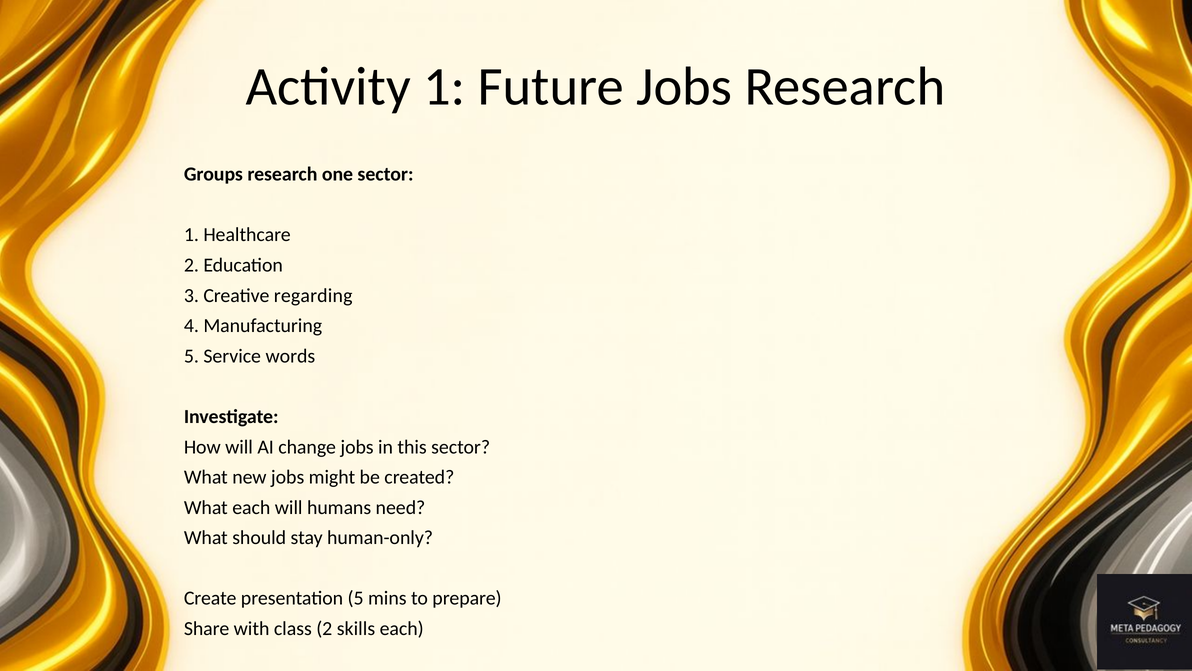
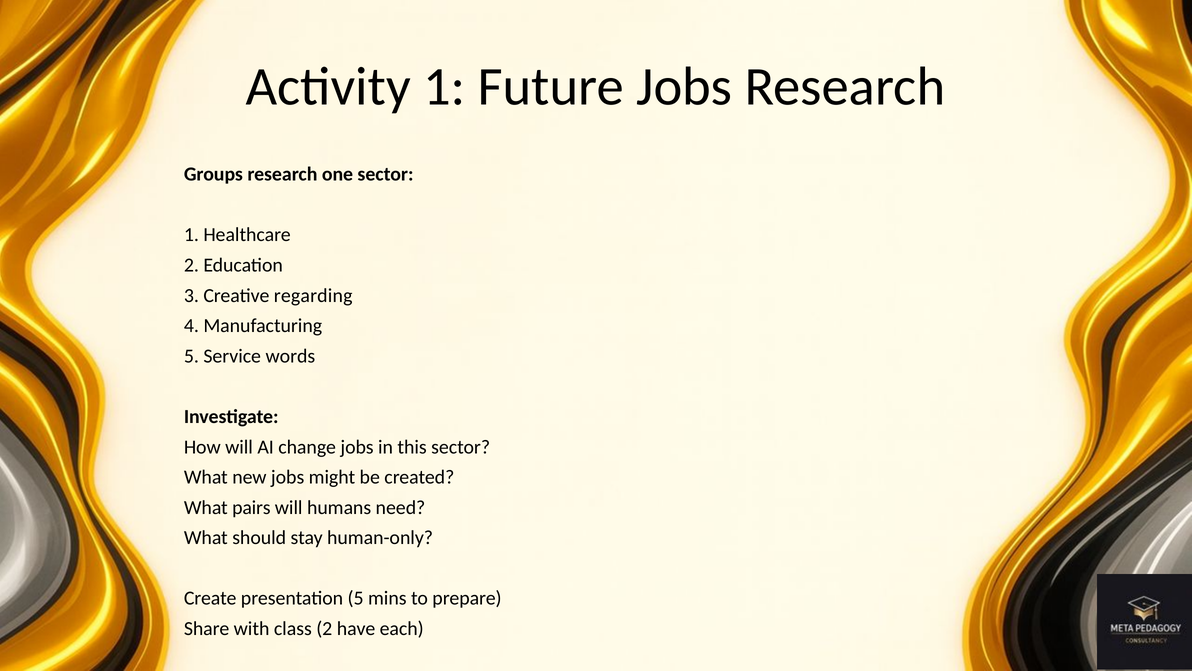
What each: each -> pairs (251, 507)
skills: skills -> have (356, 628)
